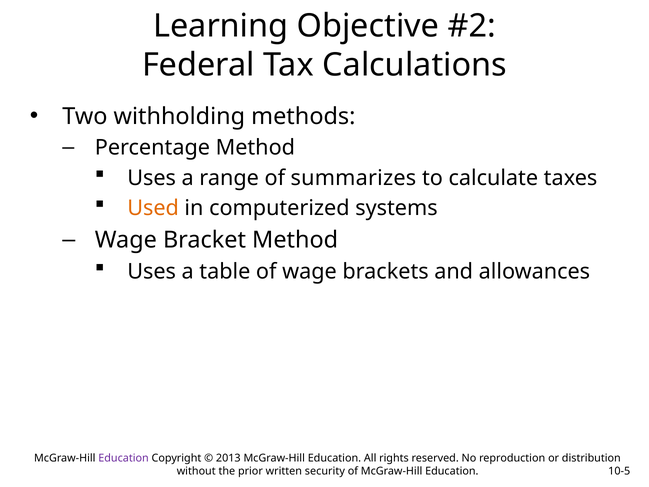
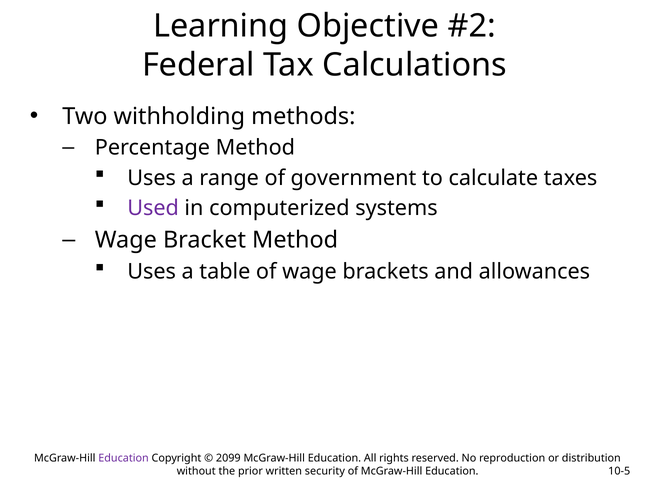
summarizes: summarizes -> government (353, 178)
Used colour: orange -> purple (153, 208)
2013: 2013 -> 2099 (228, 458)
